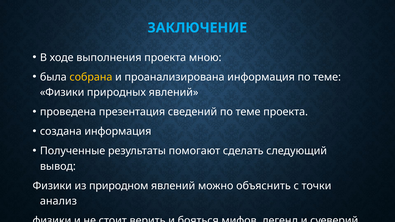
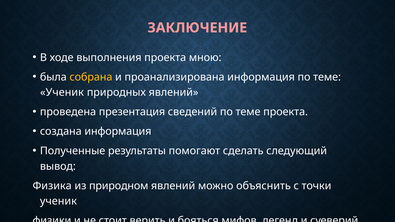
ЗАКЛЮЧЕНИЕ colour: light blue -> pink (197, 28)
Физики: Физики -> Ученик (62, 92)
Физики: Физики -> Физика (52, 186)
анализ: анализ -> ученик (58, 201)
